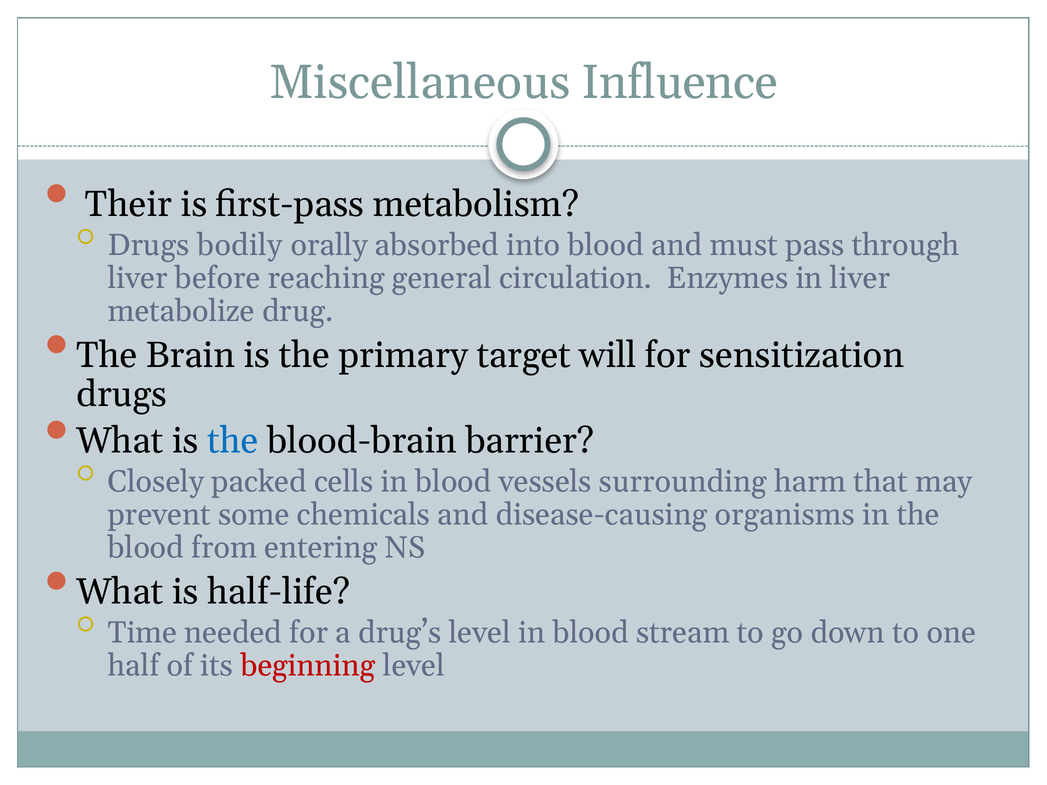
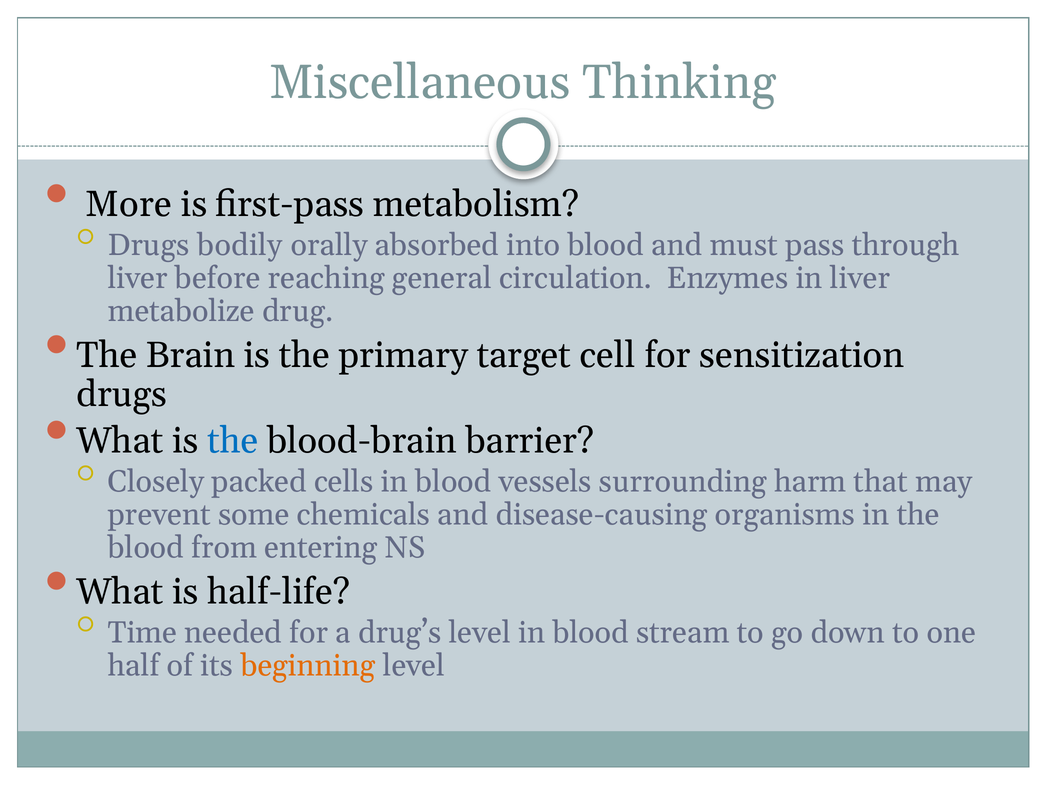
Influence: Influence -> Thinking (679, 82)
Their: Their -> More (128, 204)
will: will -> cell (608, 355)
beginning colour: red -> orange (308, 666)
